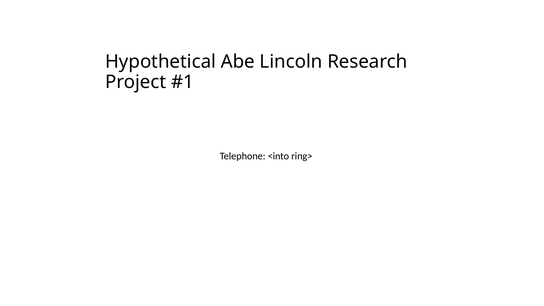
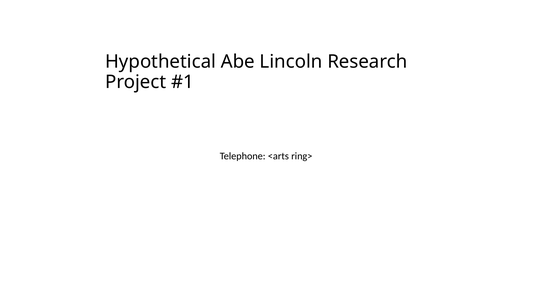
<into: <into -> <arts (278, 156)
